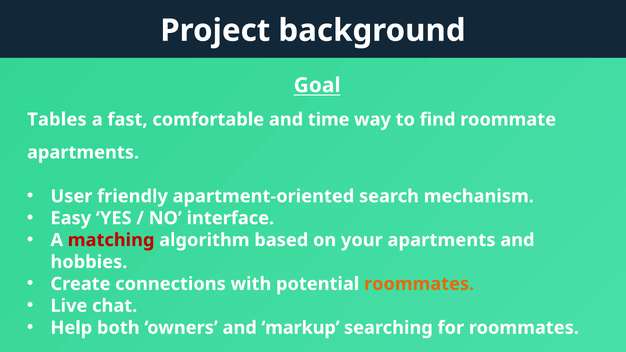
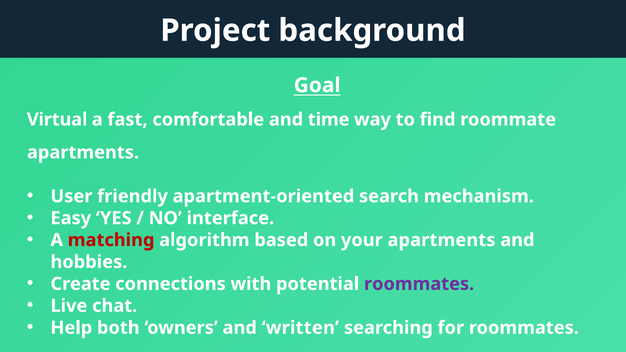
Tables: Tables -> Virtual (57, 120)
roommates colour: orange -> purple (419, 284)
markup: markup -> written (300, 328)
